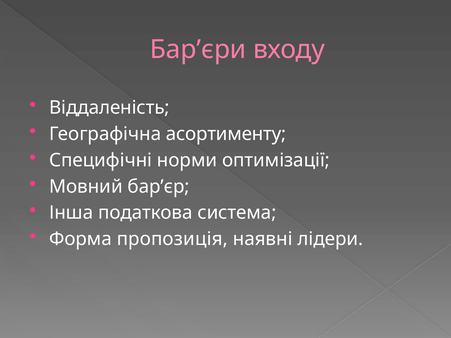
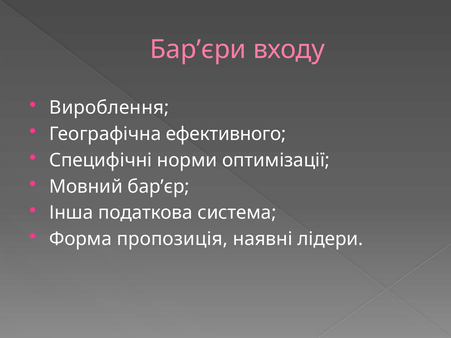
Віддаленість: Віддаленість -> Вироблення (109, 108)
асортименту: асортименту -> ефективного (226, 134)
